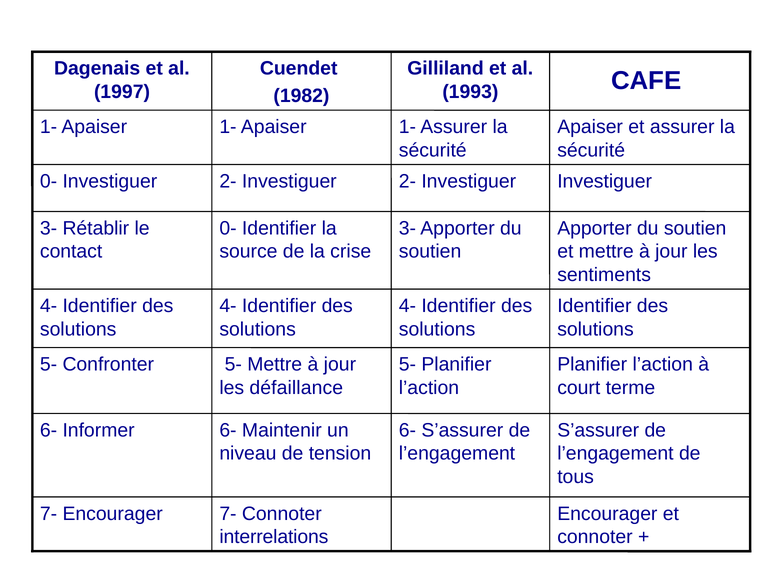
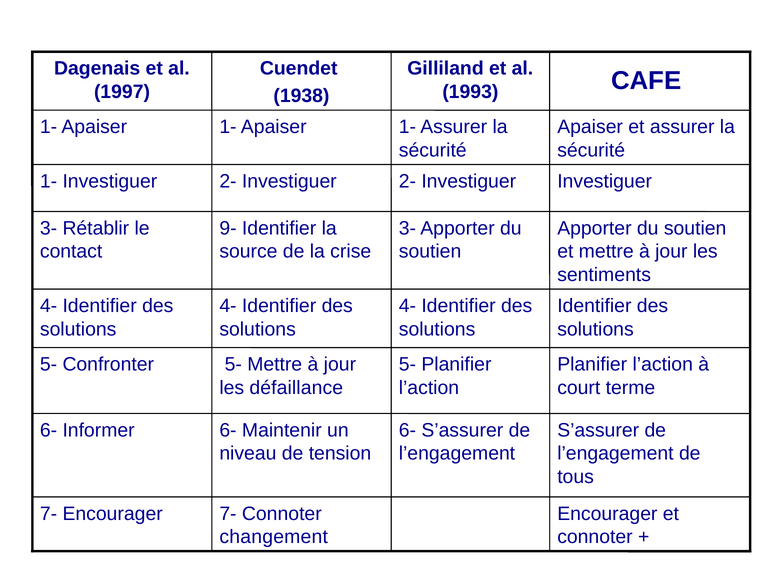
1982: 1982 -> 1938 (301, 96)
0-: 0- -> 1- (49, 181)
0-: 0- -> 9- (228, 228)
interrelations: interrelations -> changement (274, 537)
